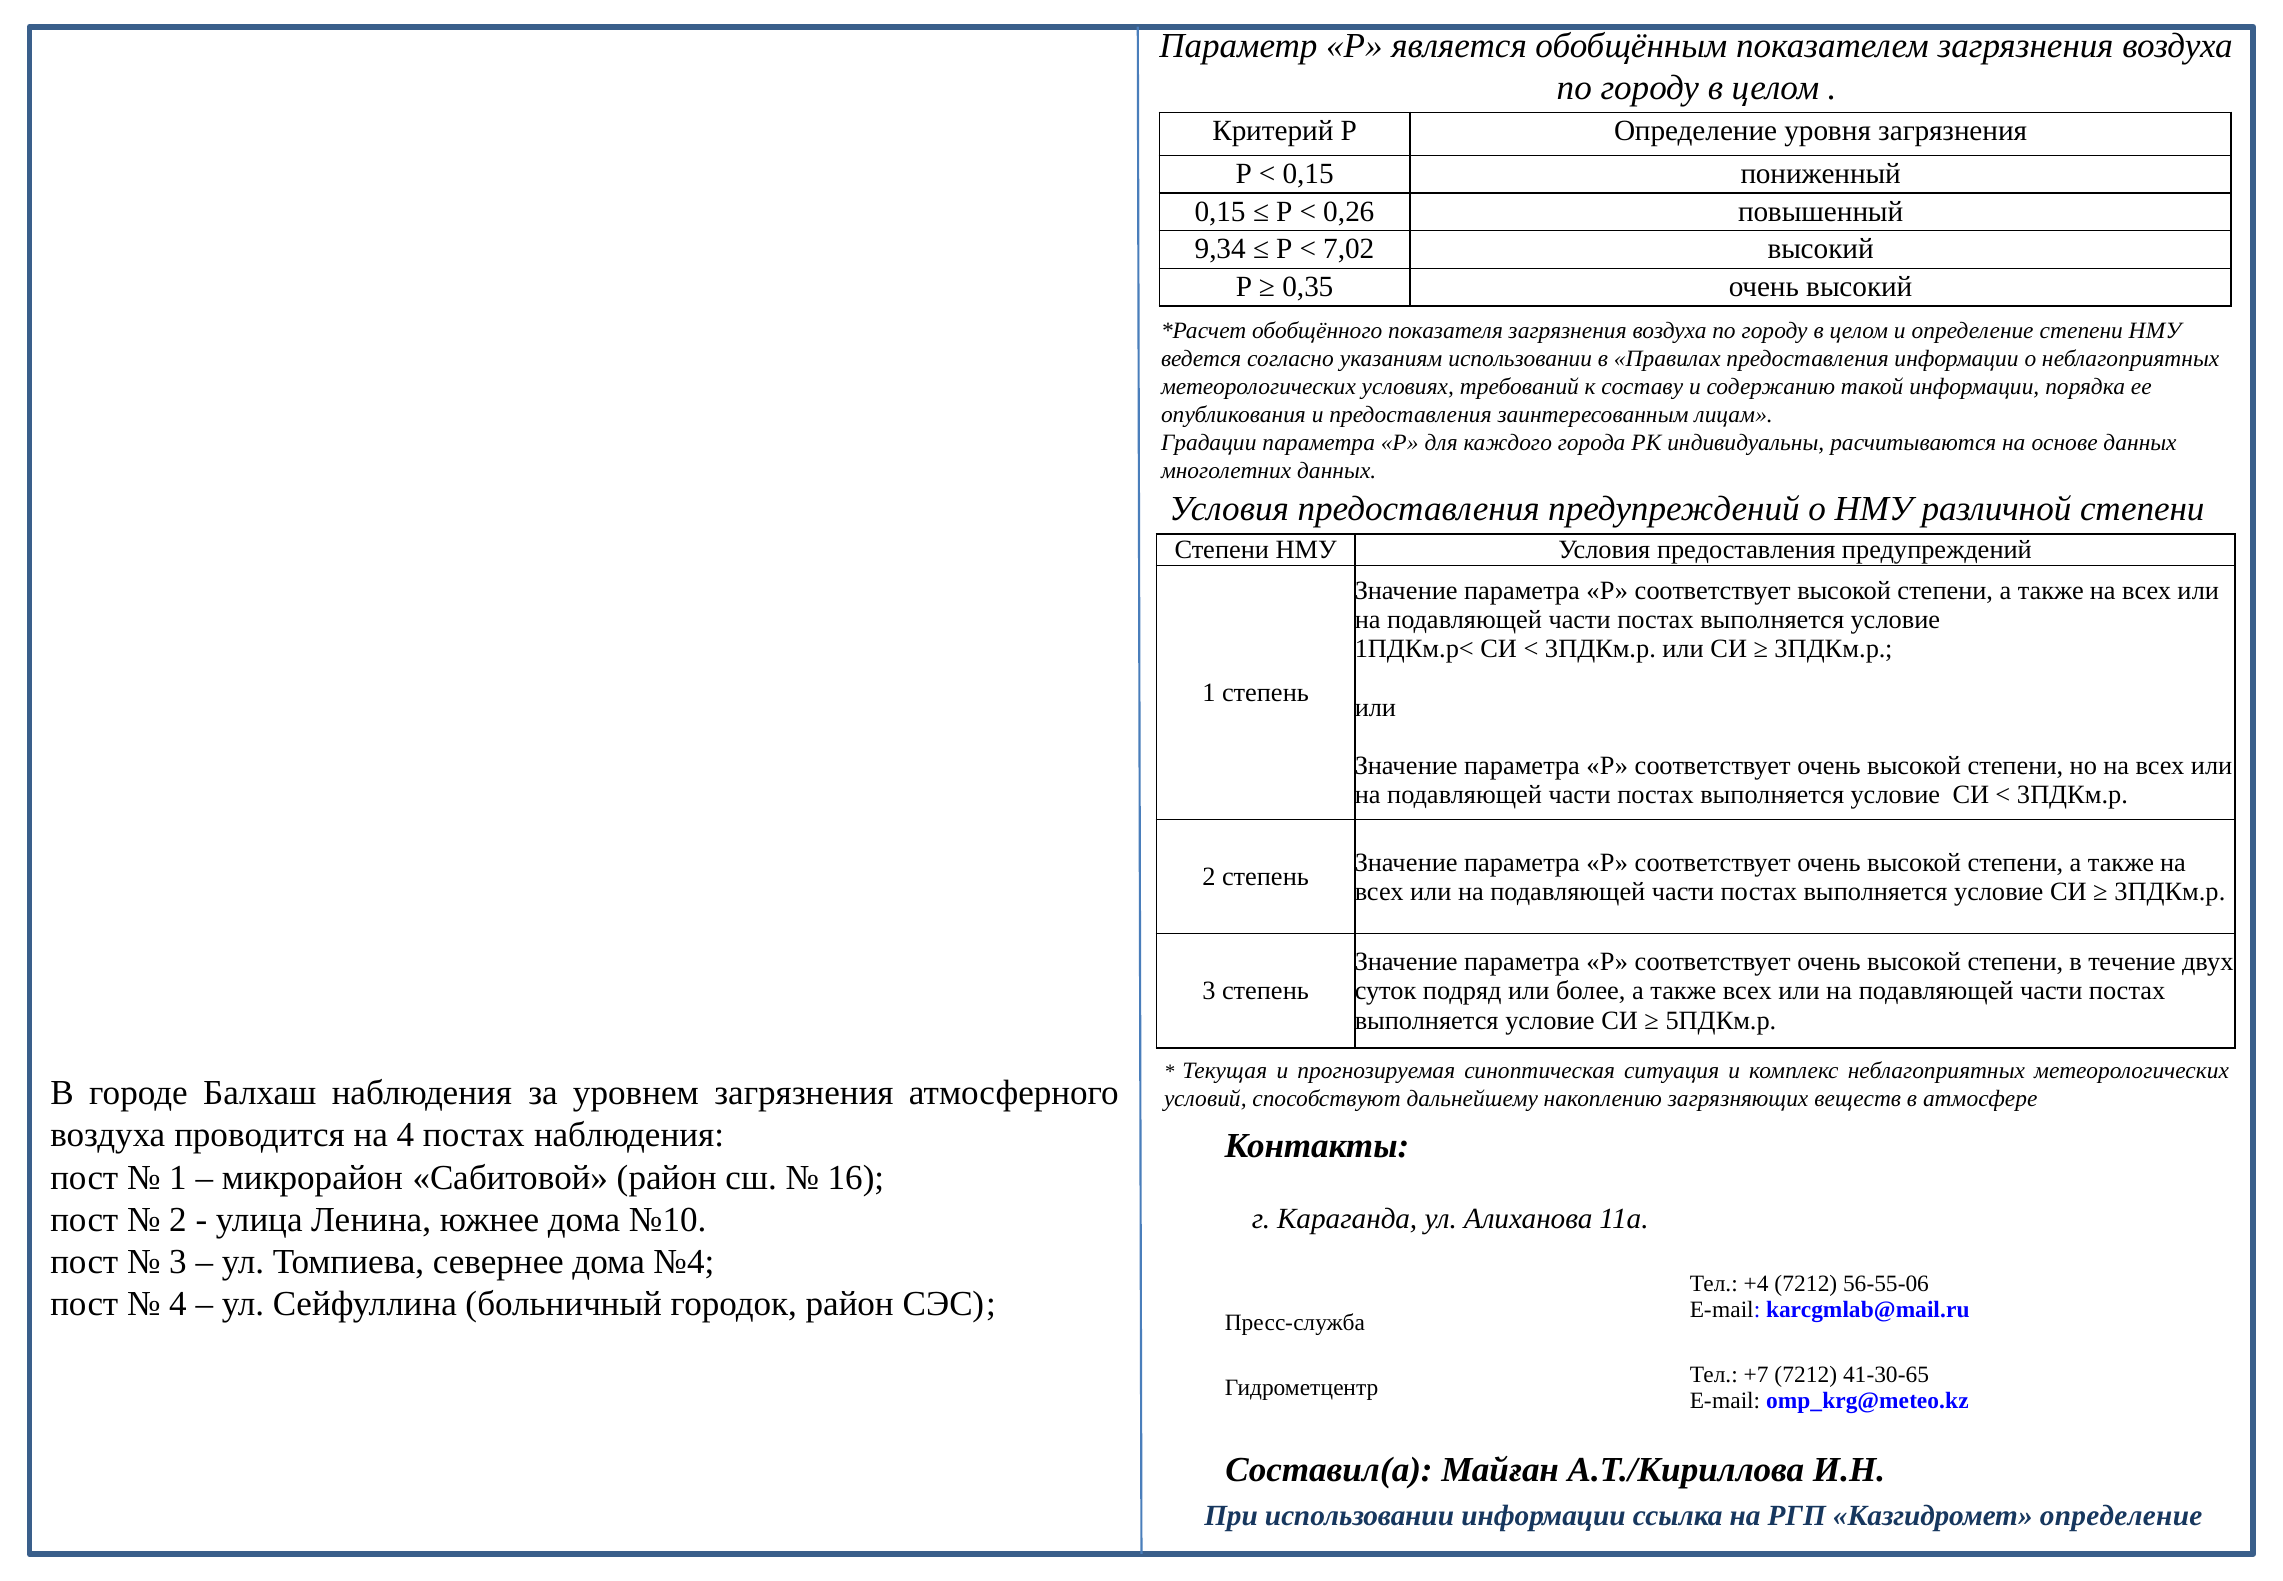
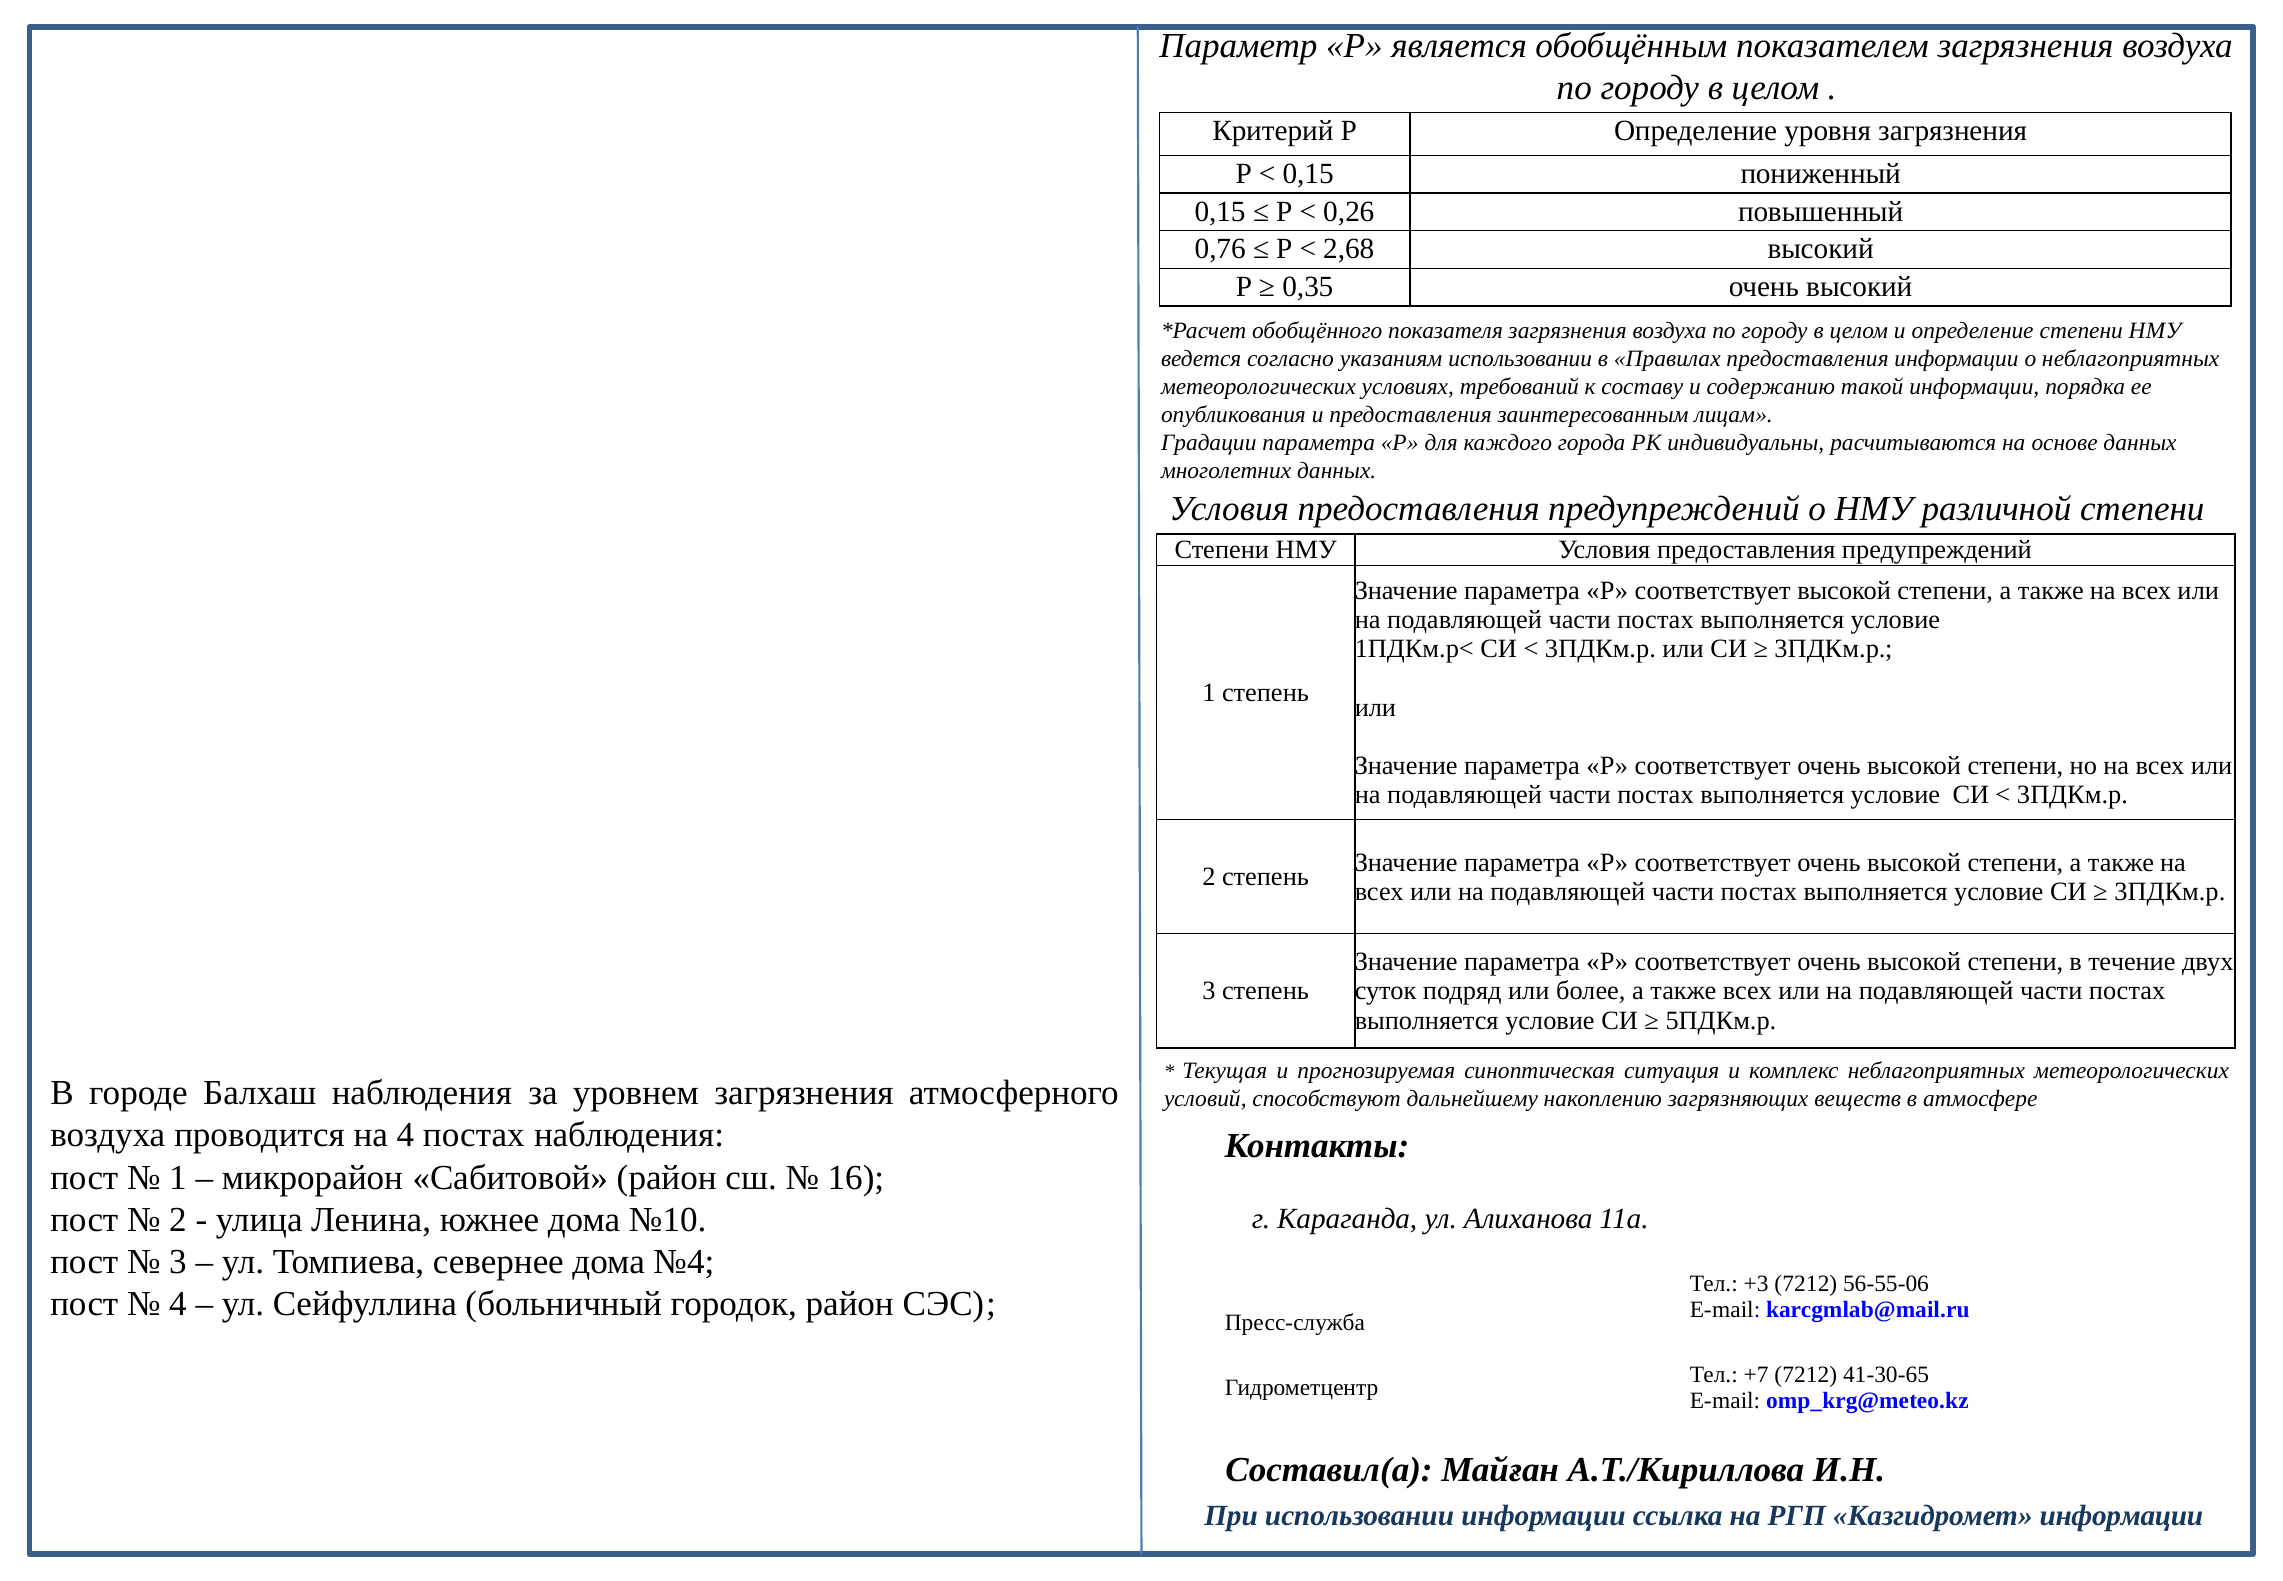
9,34: 9,34 -> 0,76 (1220, 249)
7,02: 7,02 -> 2,68 (1349, 249)
+4: +4 -> +3 (1756, 1283)
Казгидромет определение: определение -> информации (2121, 1516)
